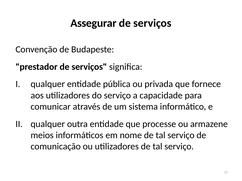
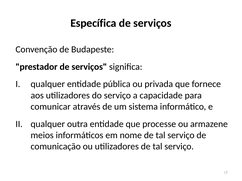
Assegurar: Assegurar -> Específica (93, 23)
